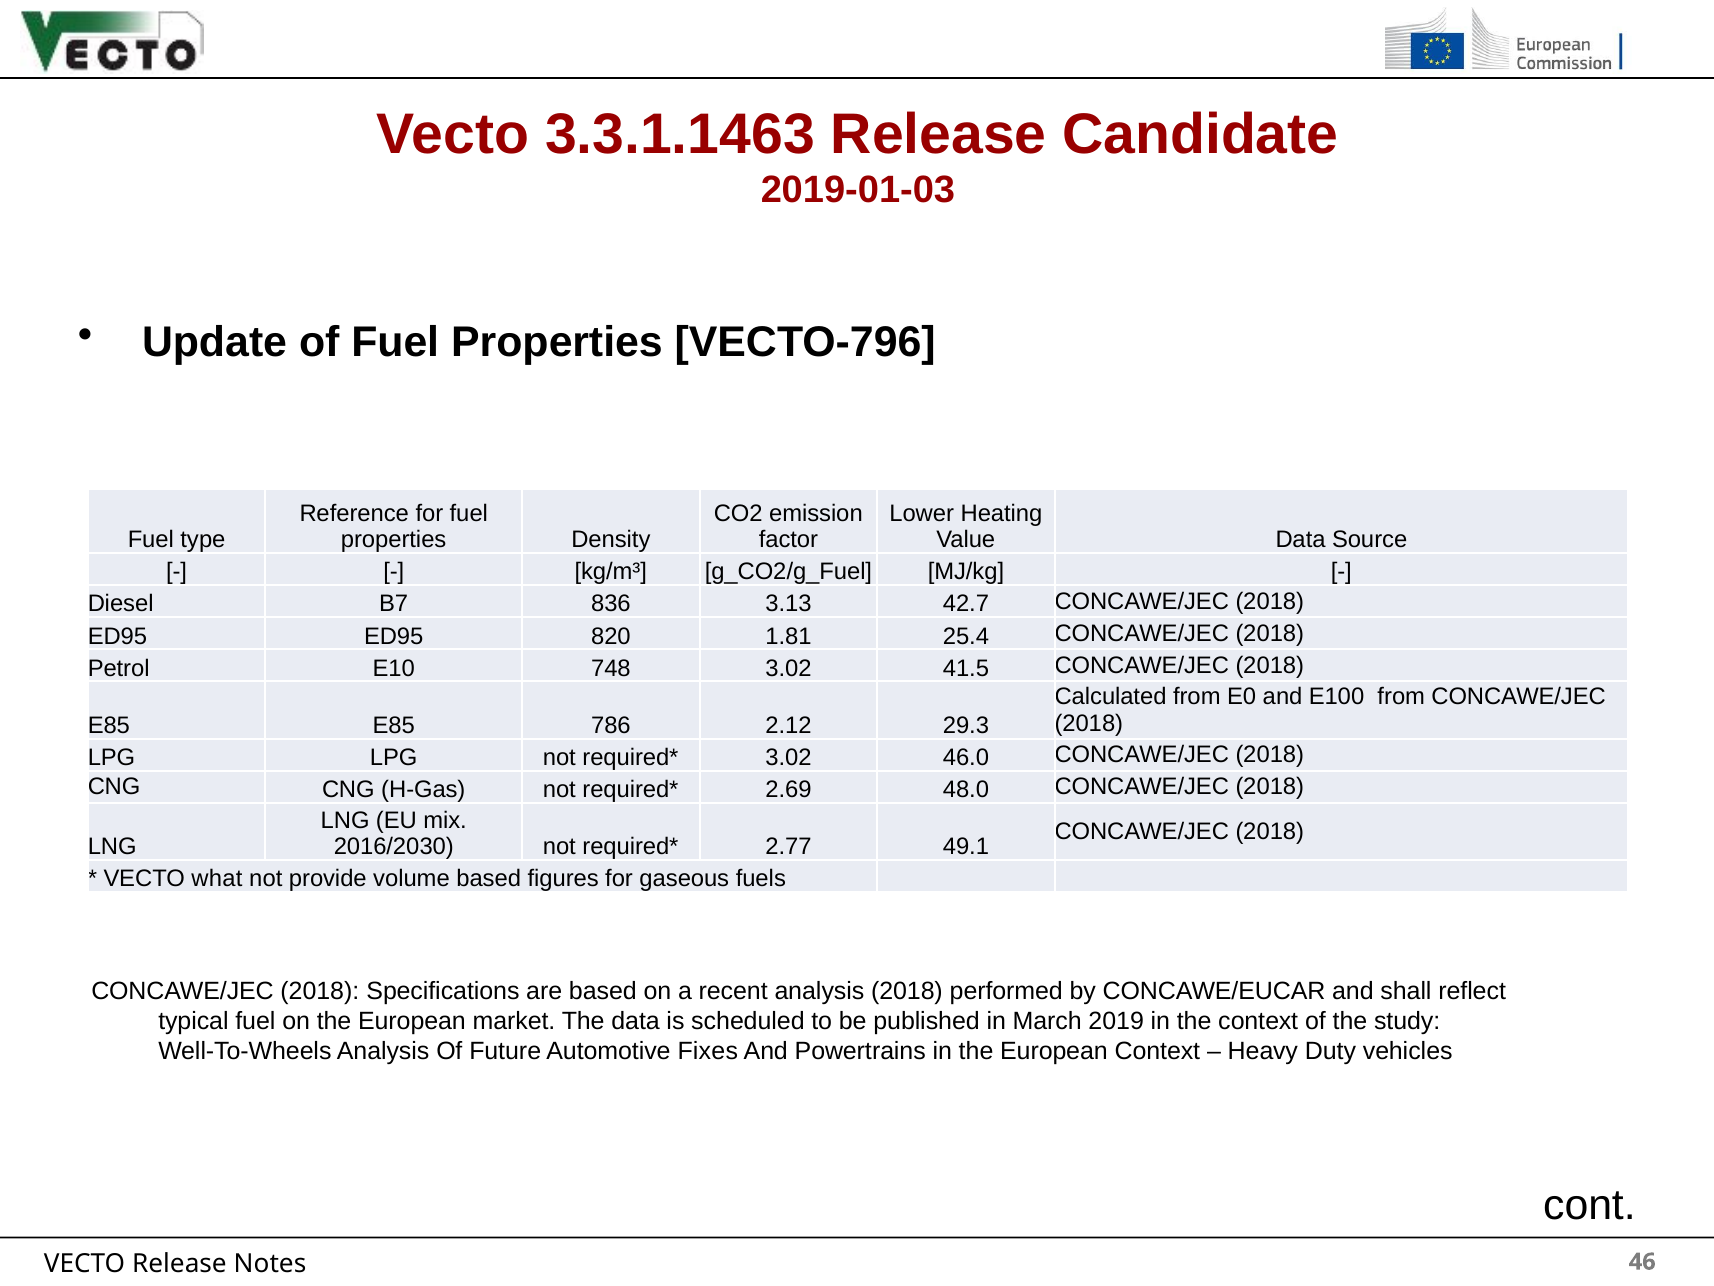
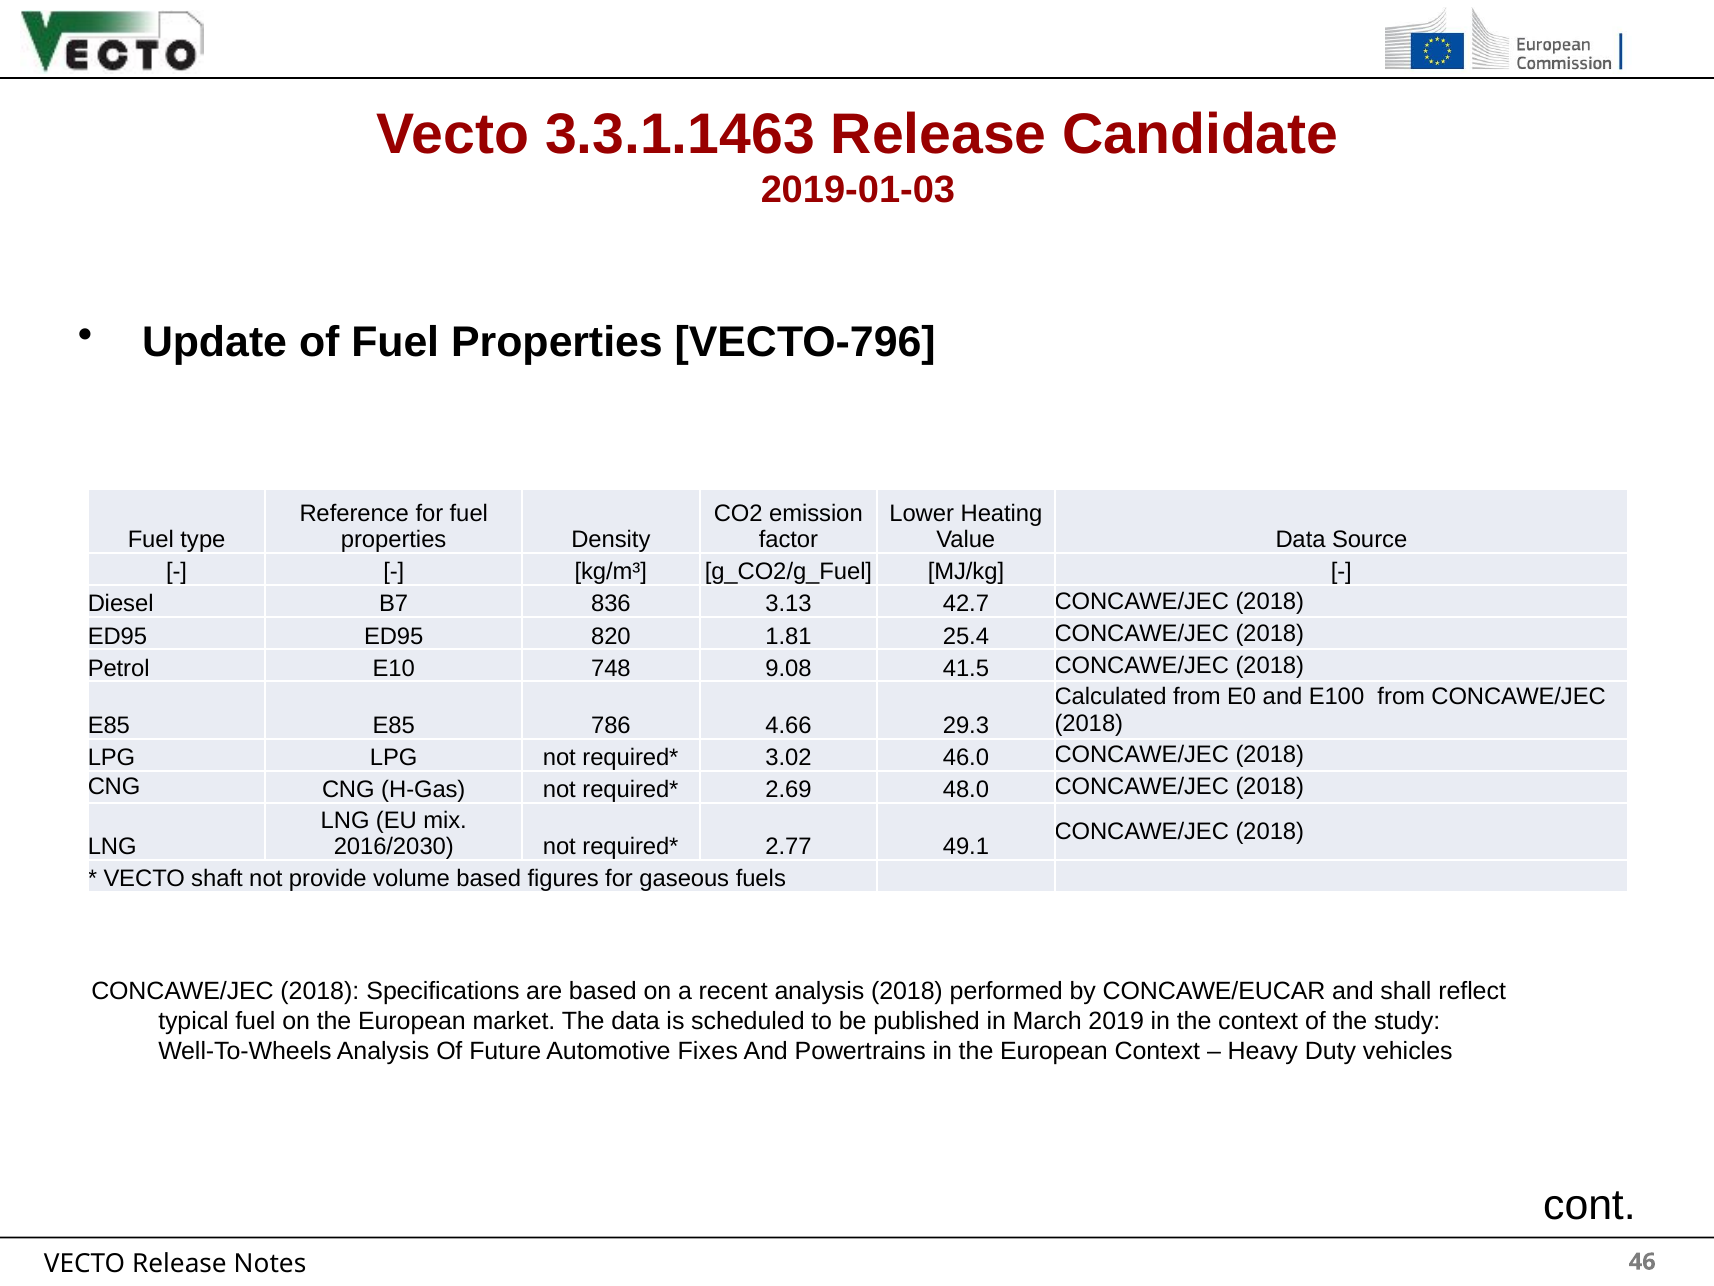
748 3.02: 3.02 -> 9.08 (788, 668)
2.12: 2.12 -> 4.66 (788, 725)
what: what -> shaft (217, 879)
